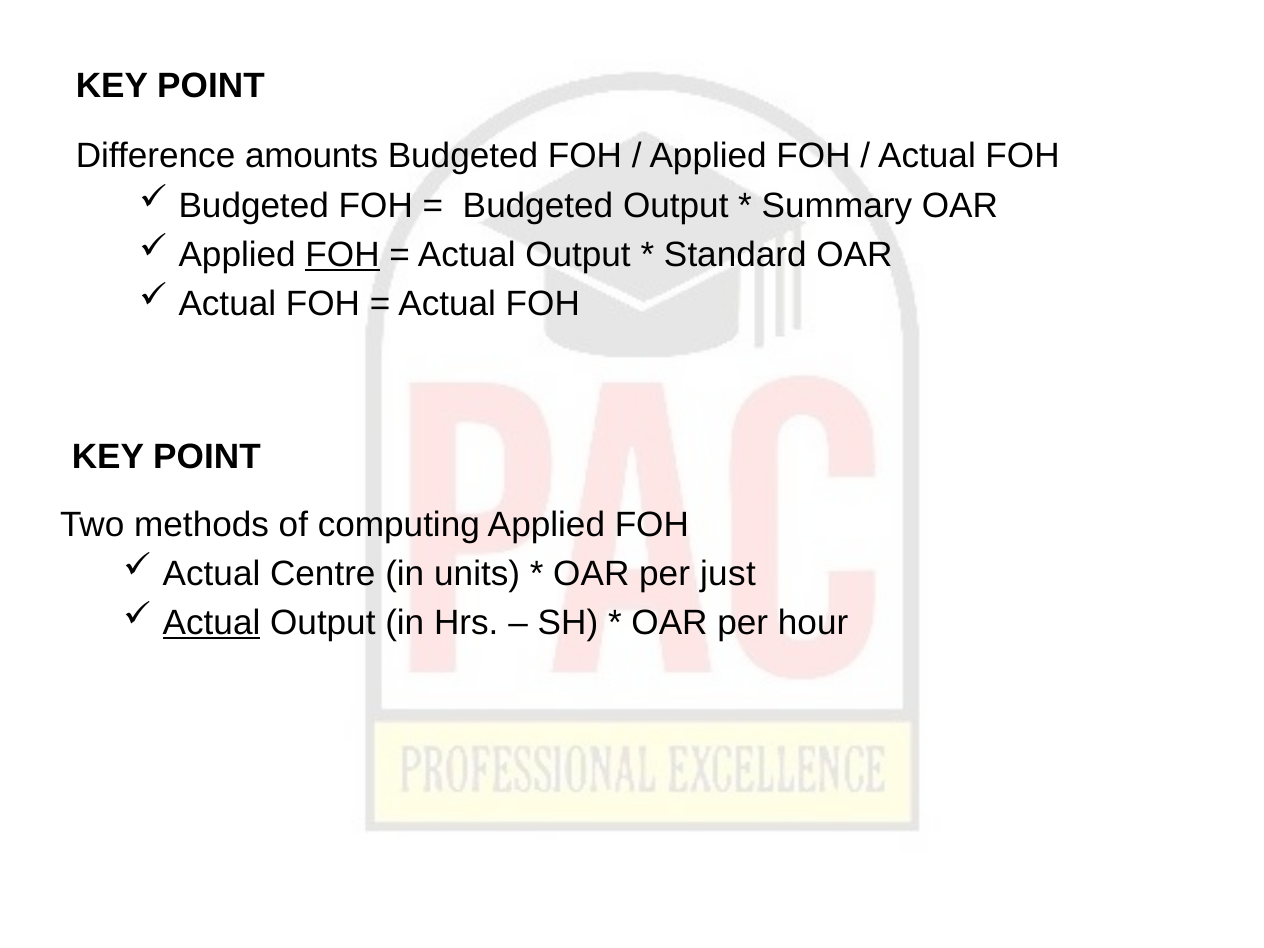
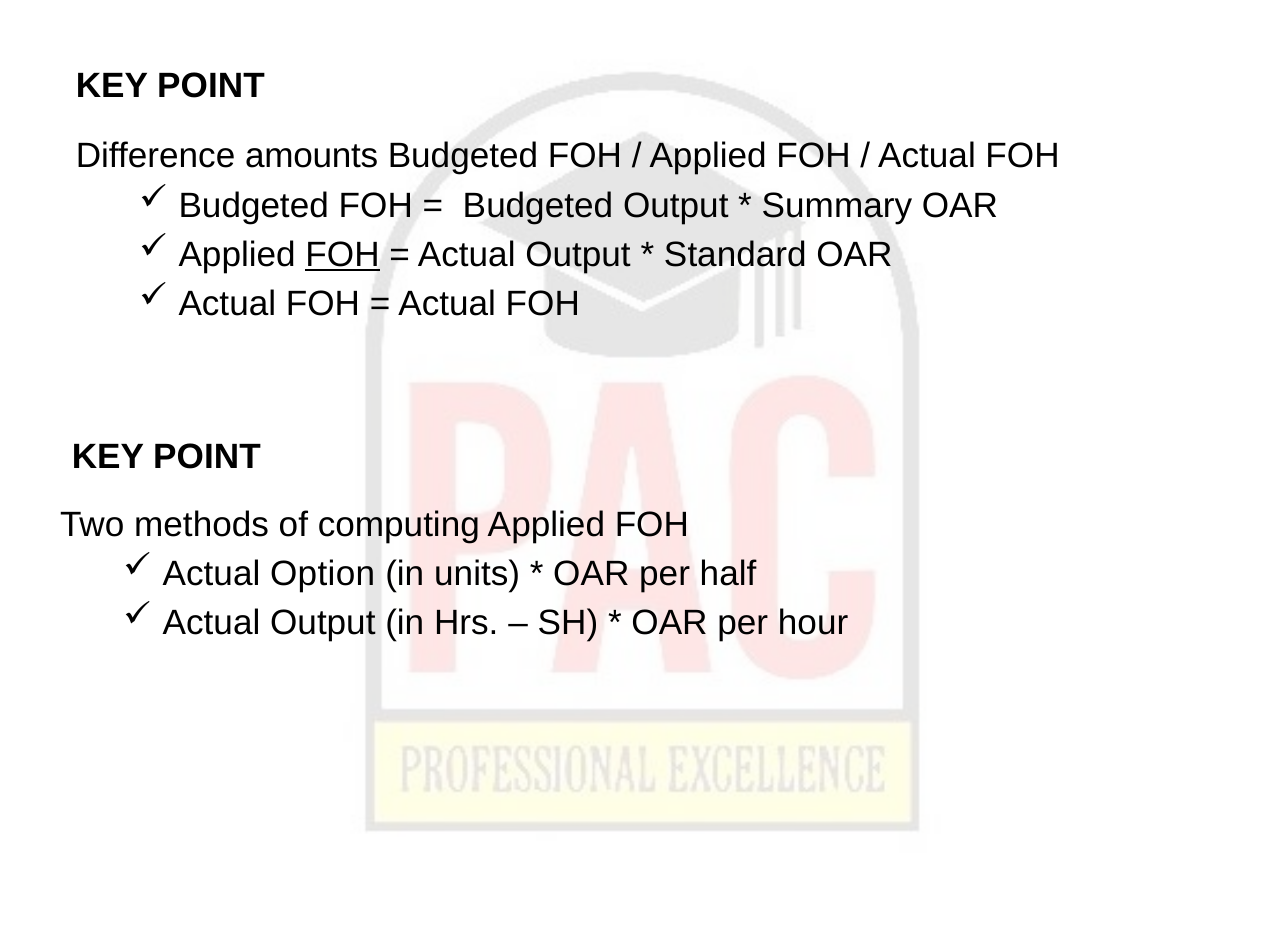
Centre: Centre -> Option (323, 574)
just: just -> half (728, 574)
Actual underline: present -> none (212, 623)
